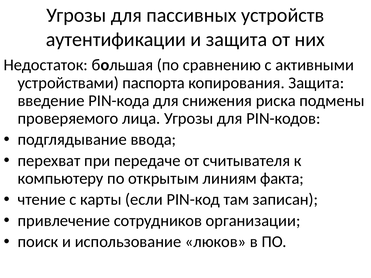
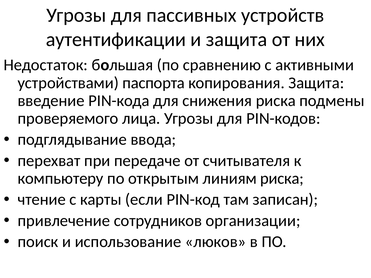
линиям факта: факта -> риска (282, 179)
